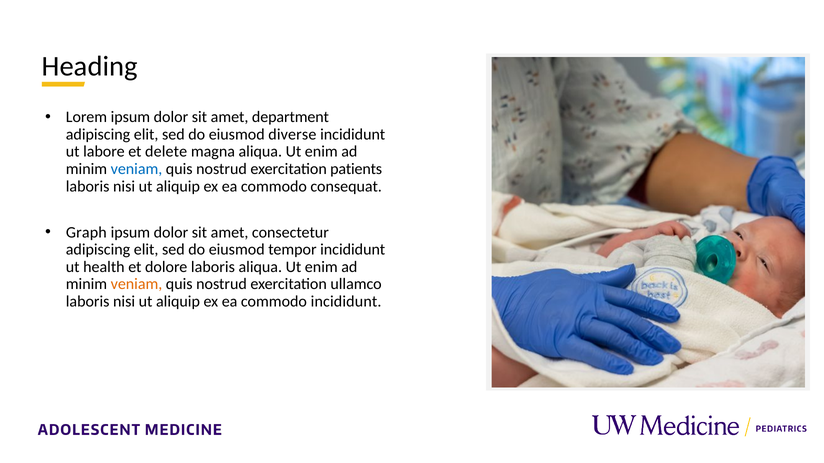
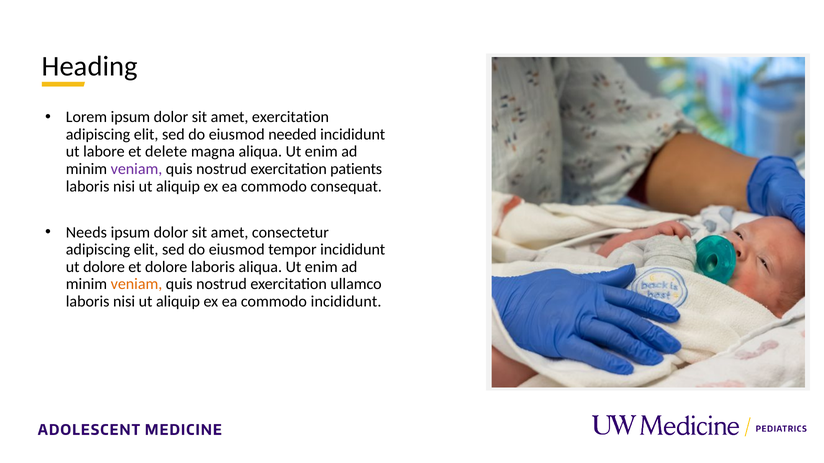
amet department: department -> exercitation (290, 117)
diverse: diverse -> needed (292, 134)
veniam colour: blue -> purple (137, 169)
Graph: Graph -> Needs (86, 232)
ut health: health -> dolore (104, 267)
